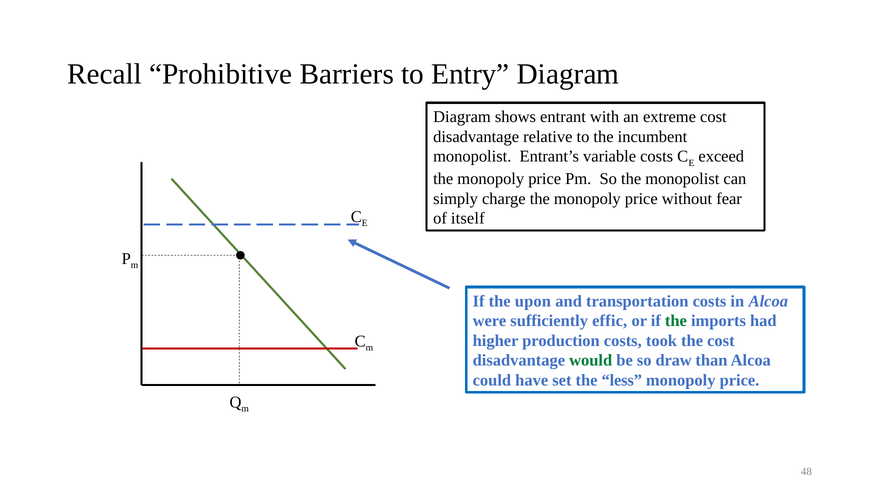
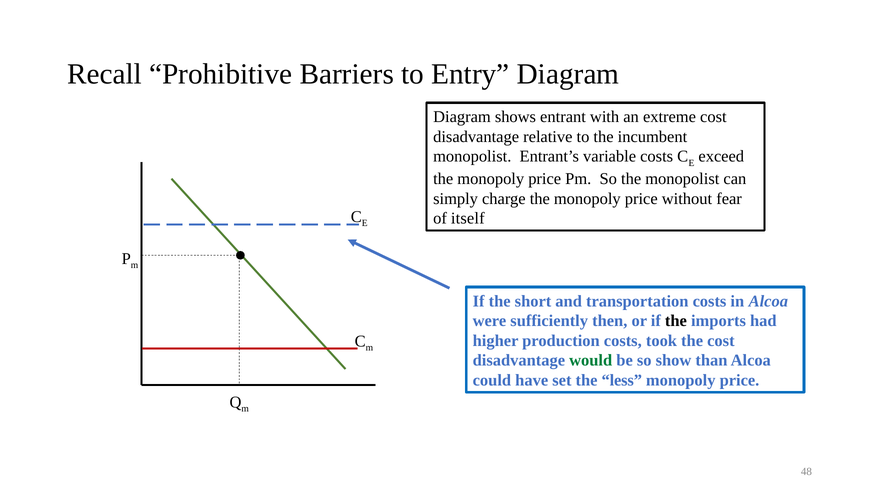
upon: upon -> short (533, 301)
effic: effic -> then (610, 321)
the colour: green -> black (676, 321)
draw: draw -> show (674, 361)
